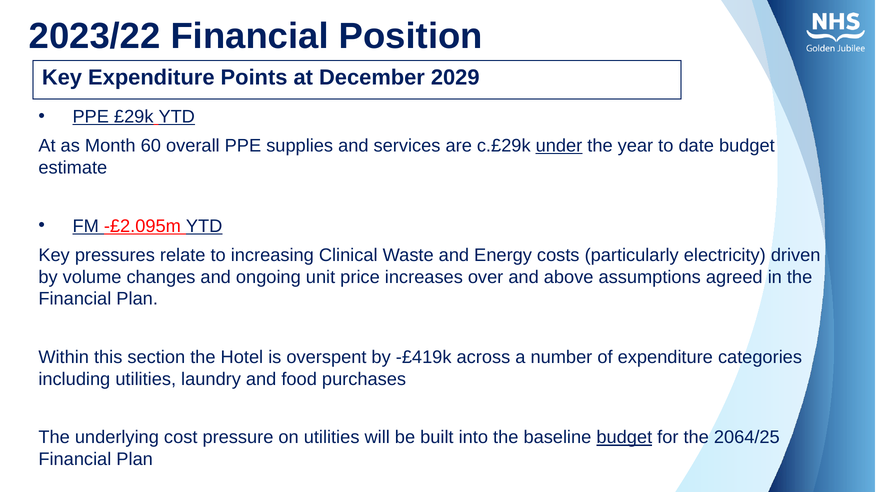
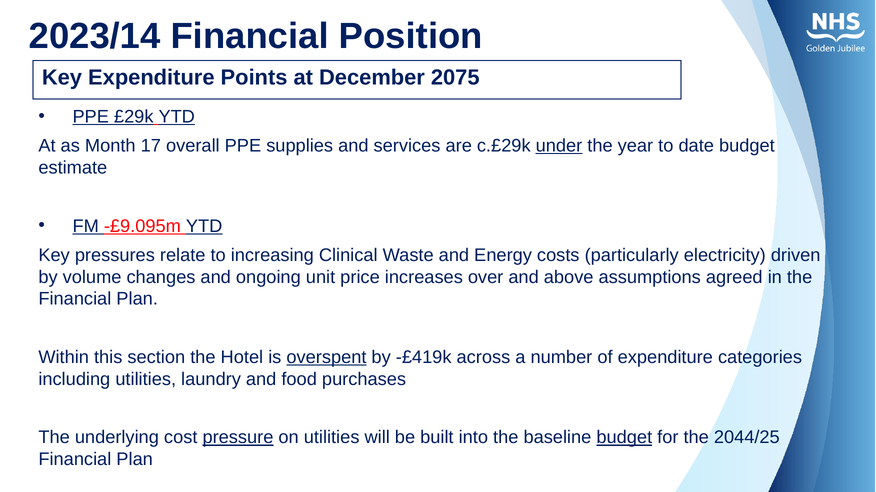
2023/22: 2023/22 -> 2023/14 (95, 36)
2029: 2029 -> 2075 (455, 78)
60: 60 -> 17 (151, 146)
-£2.095m: -£2.095m -> -£9.095m (142, 226)
overspent underline: none -> present (326, 358)
pressure underline: none -> present (238, 438)
2064/25: 2064/25 -> 2044/25 (747, 438)
